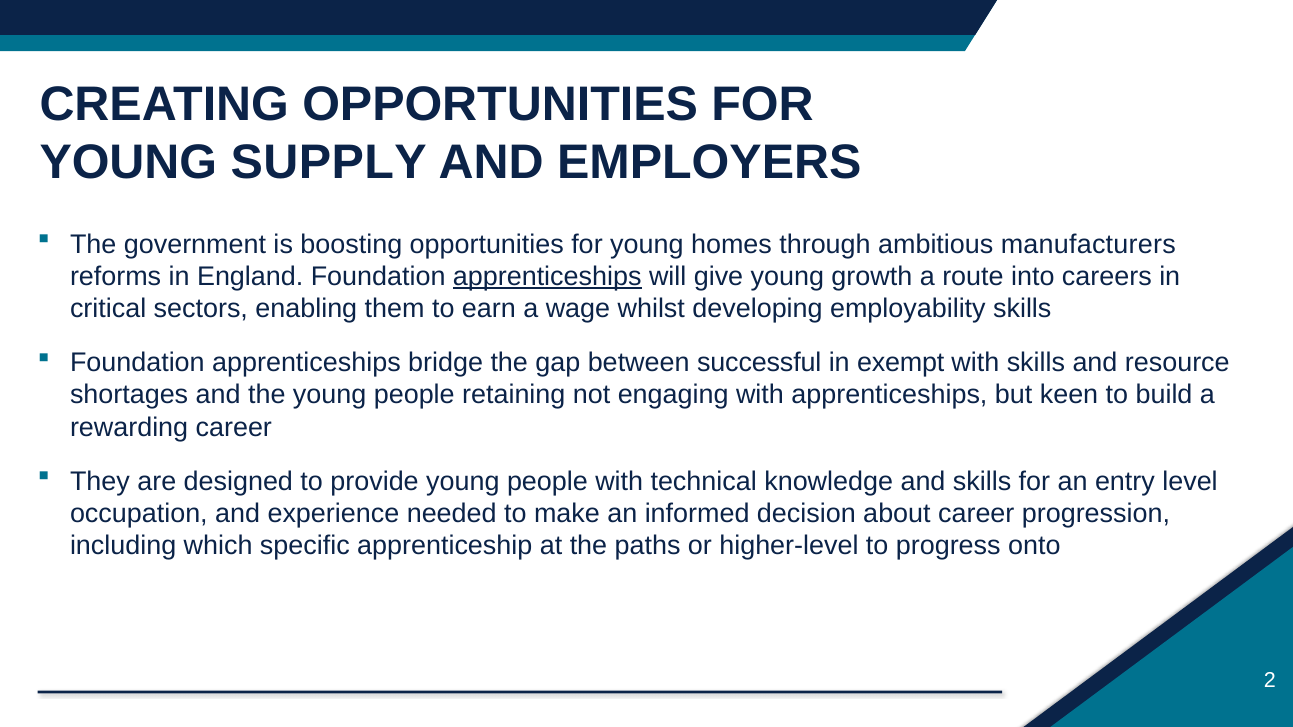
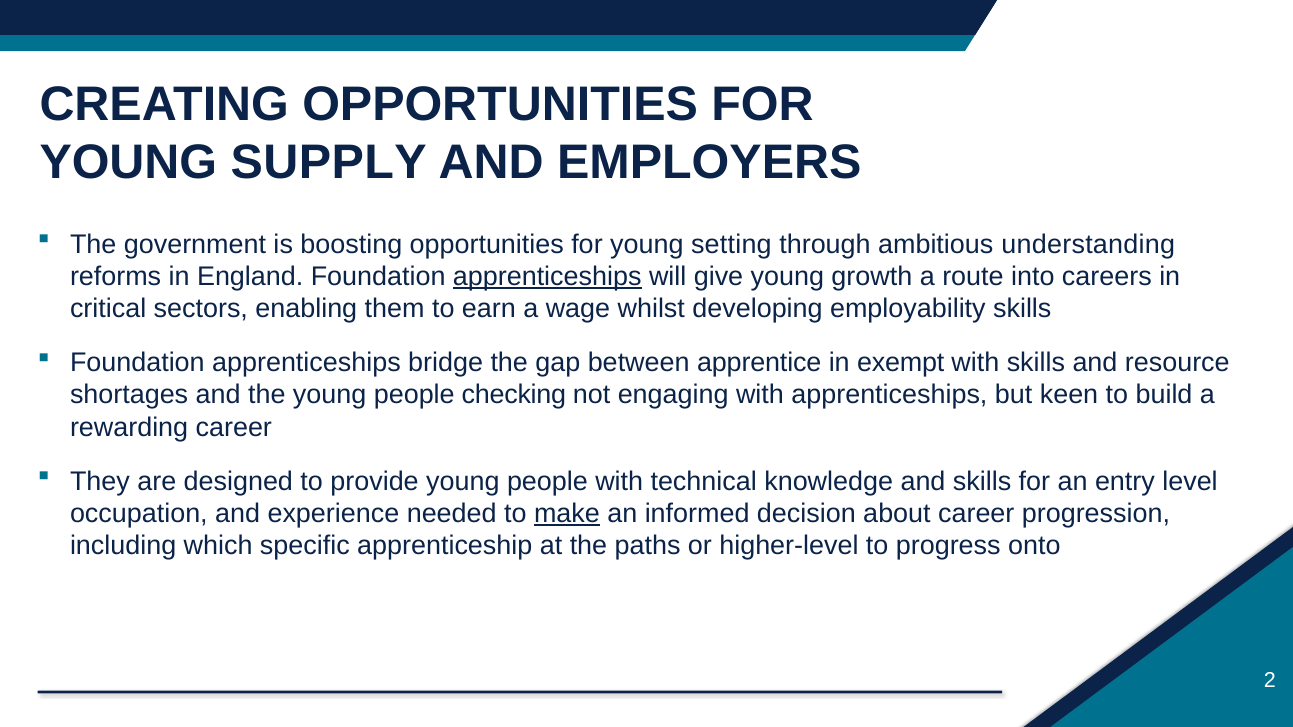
homes: homes -> setting (731, 244)
manufacturers: manufacturers -> understanding (1088, 244)
successful: successful -> apprentice (759, 363)
retaining: retaining -> checking (514, 395)
make underline: none -> present (567, 514)
